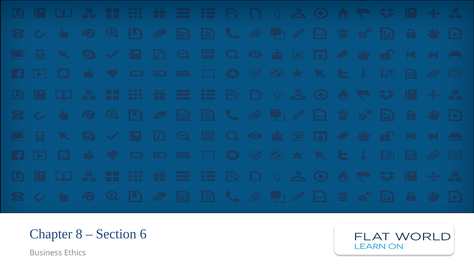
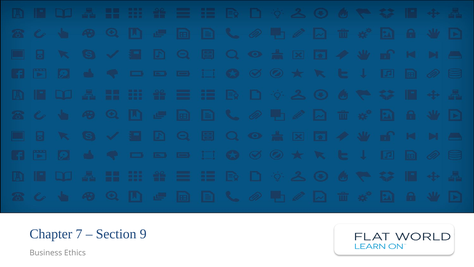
8: 8 -> 7 (79, 234)
6: 6 -> 9 (143, 234)
